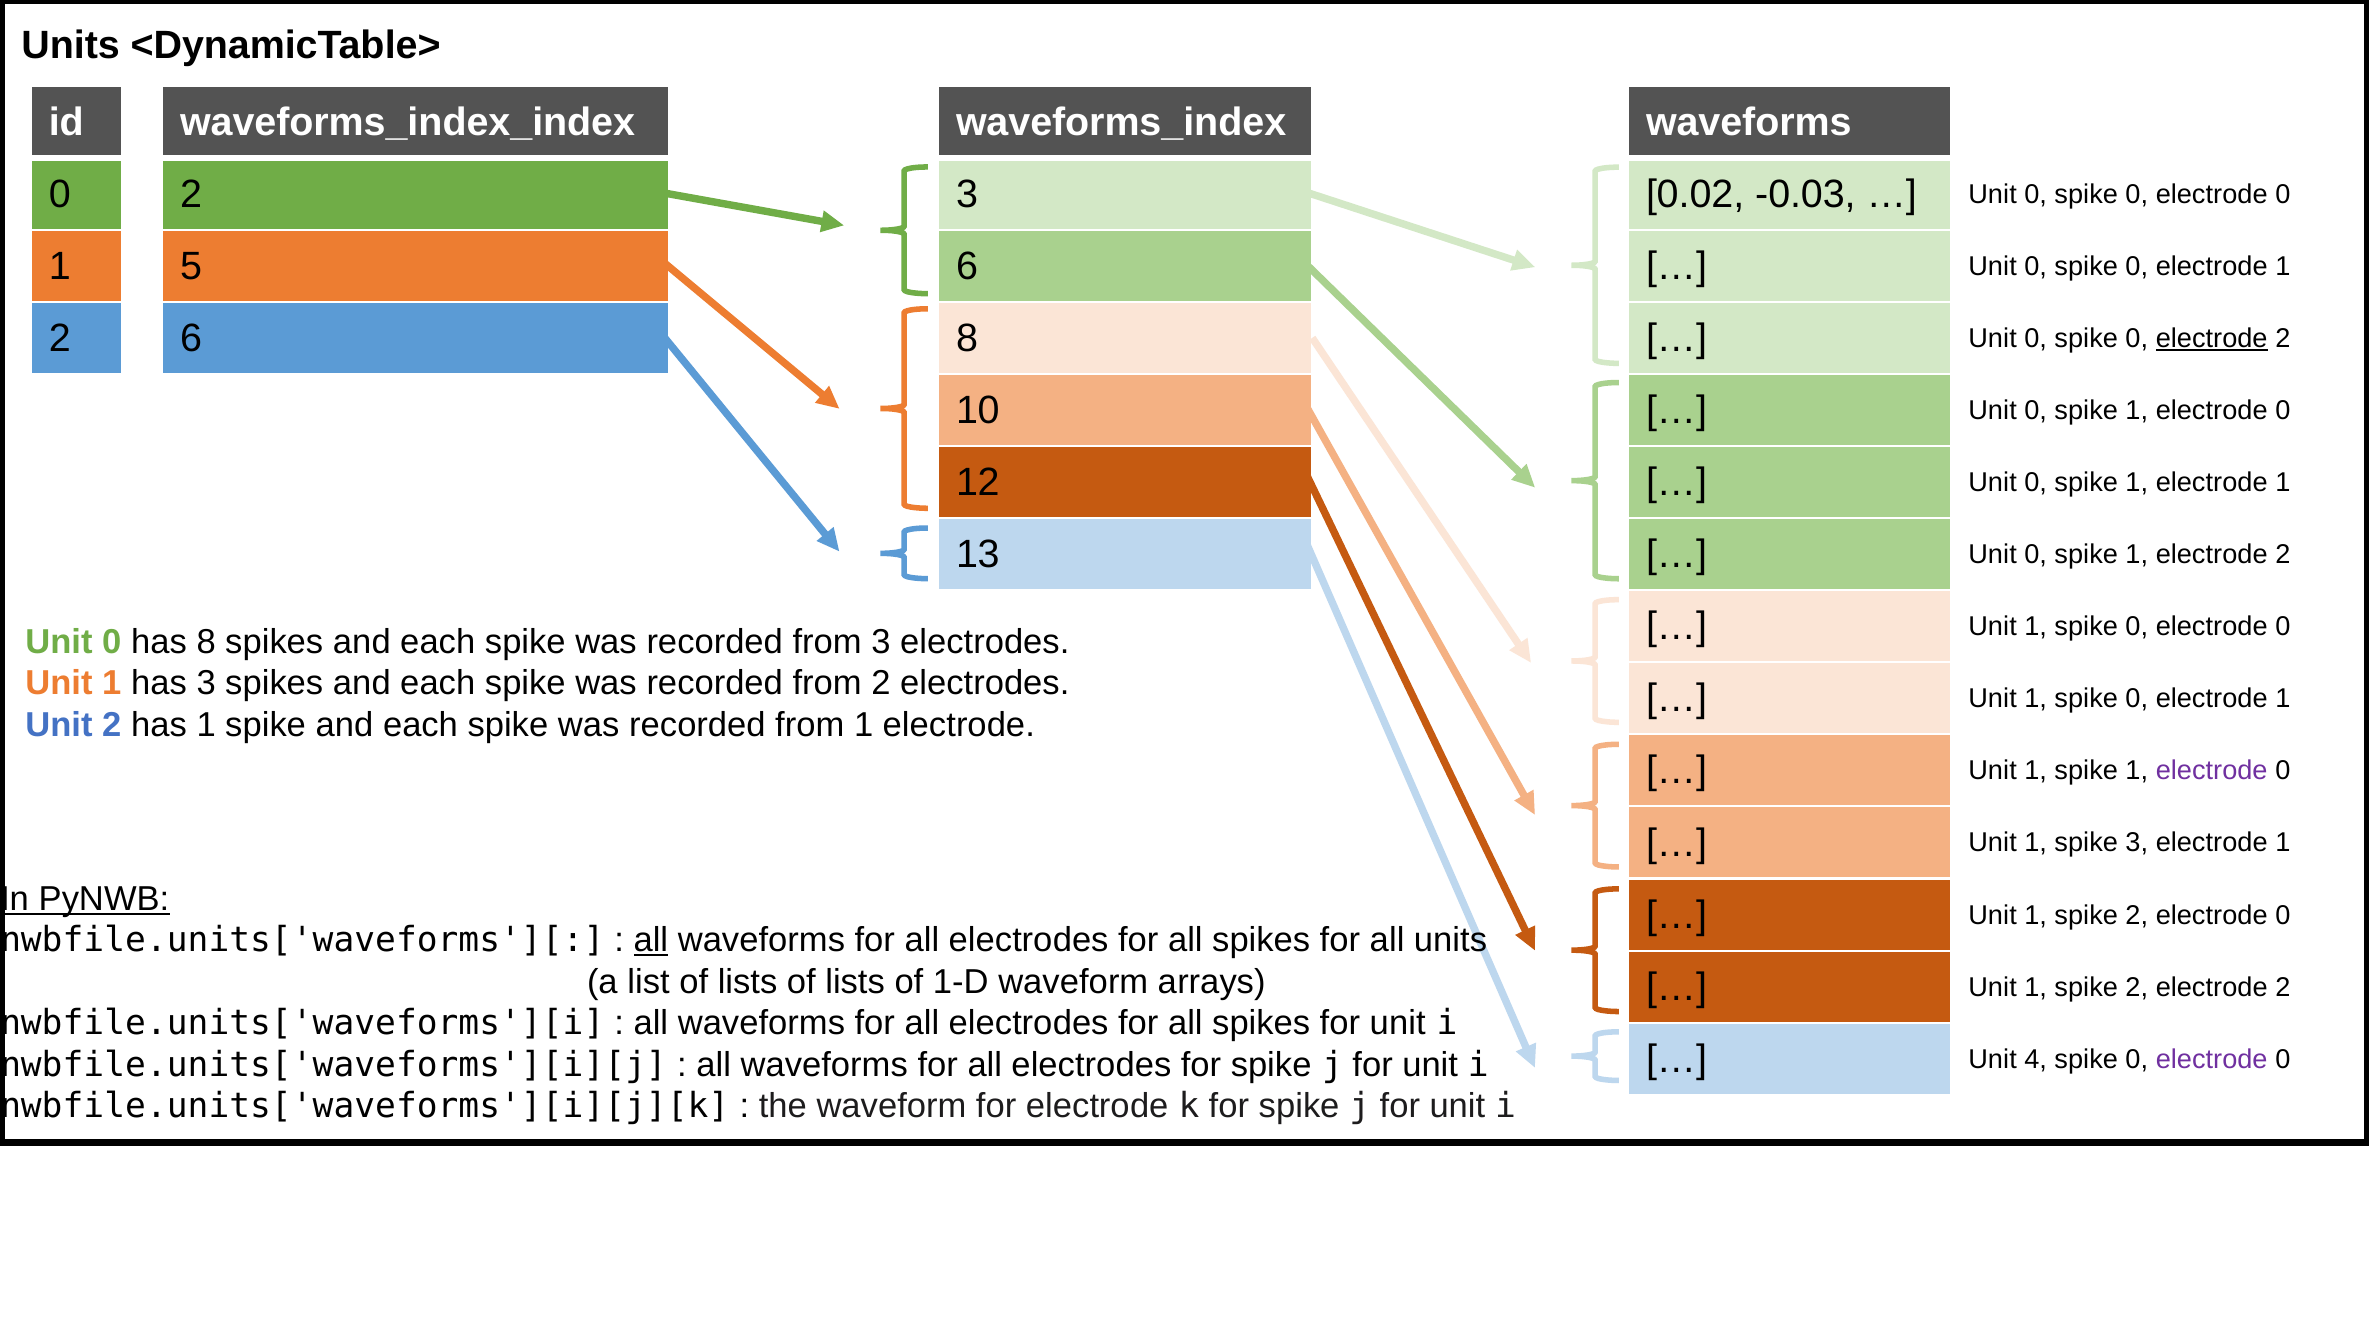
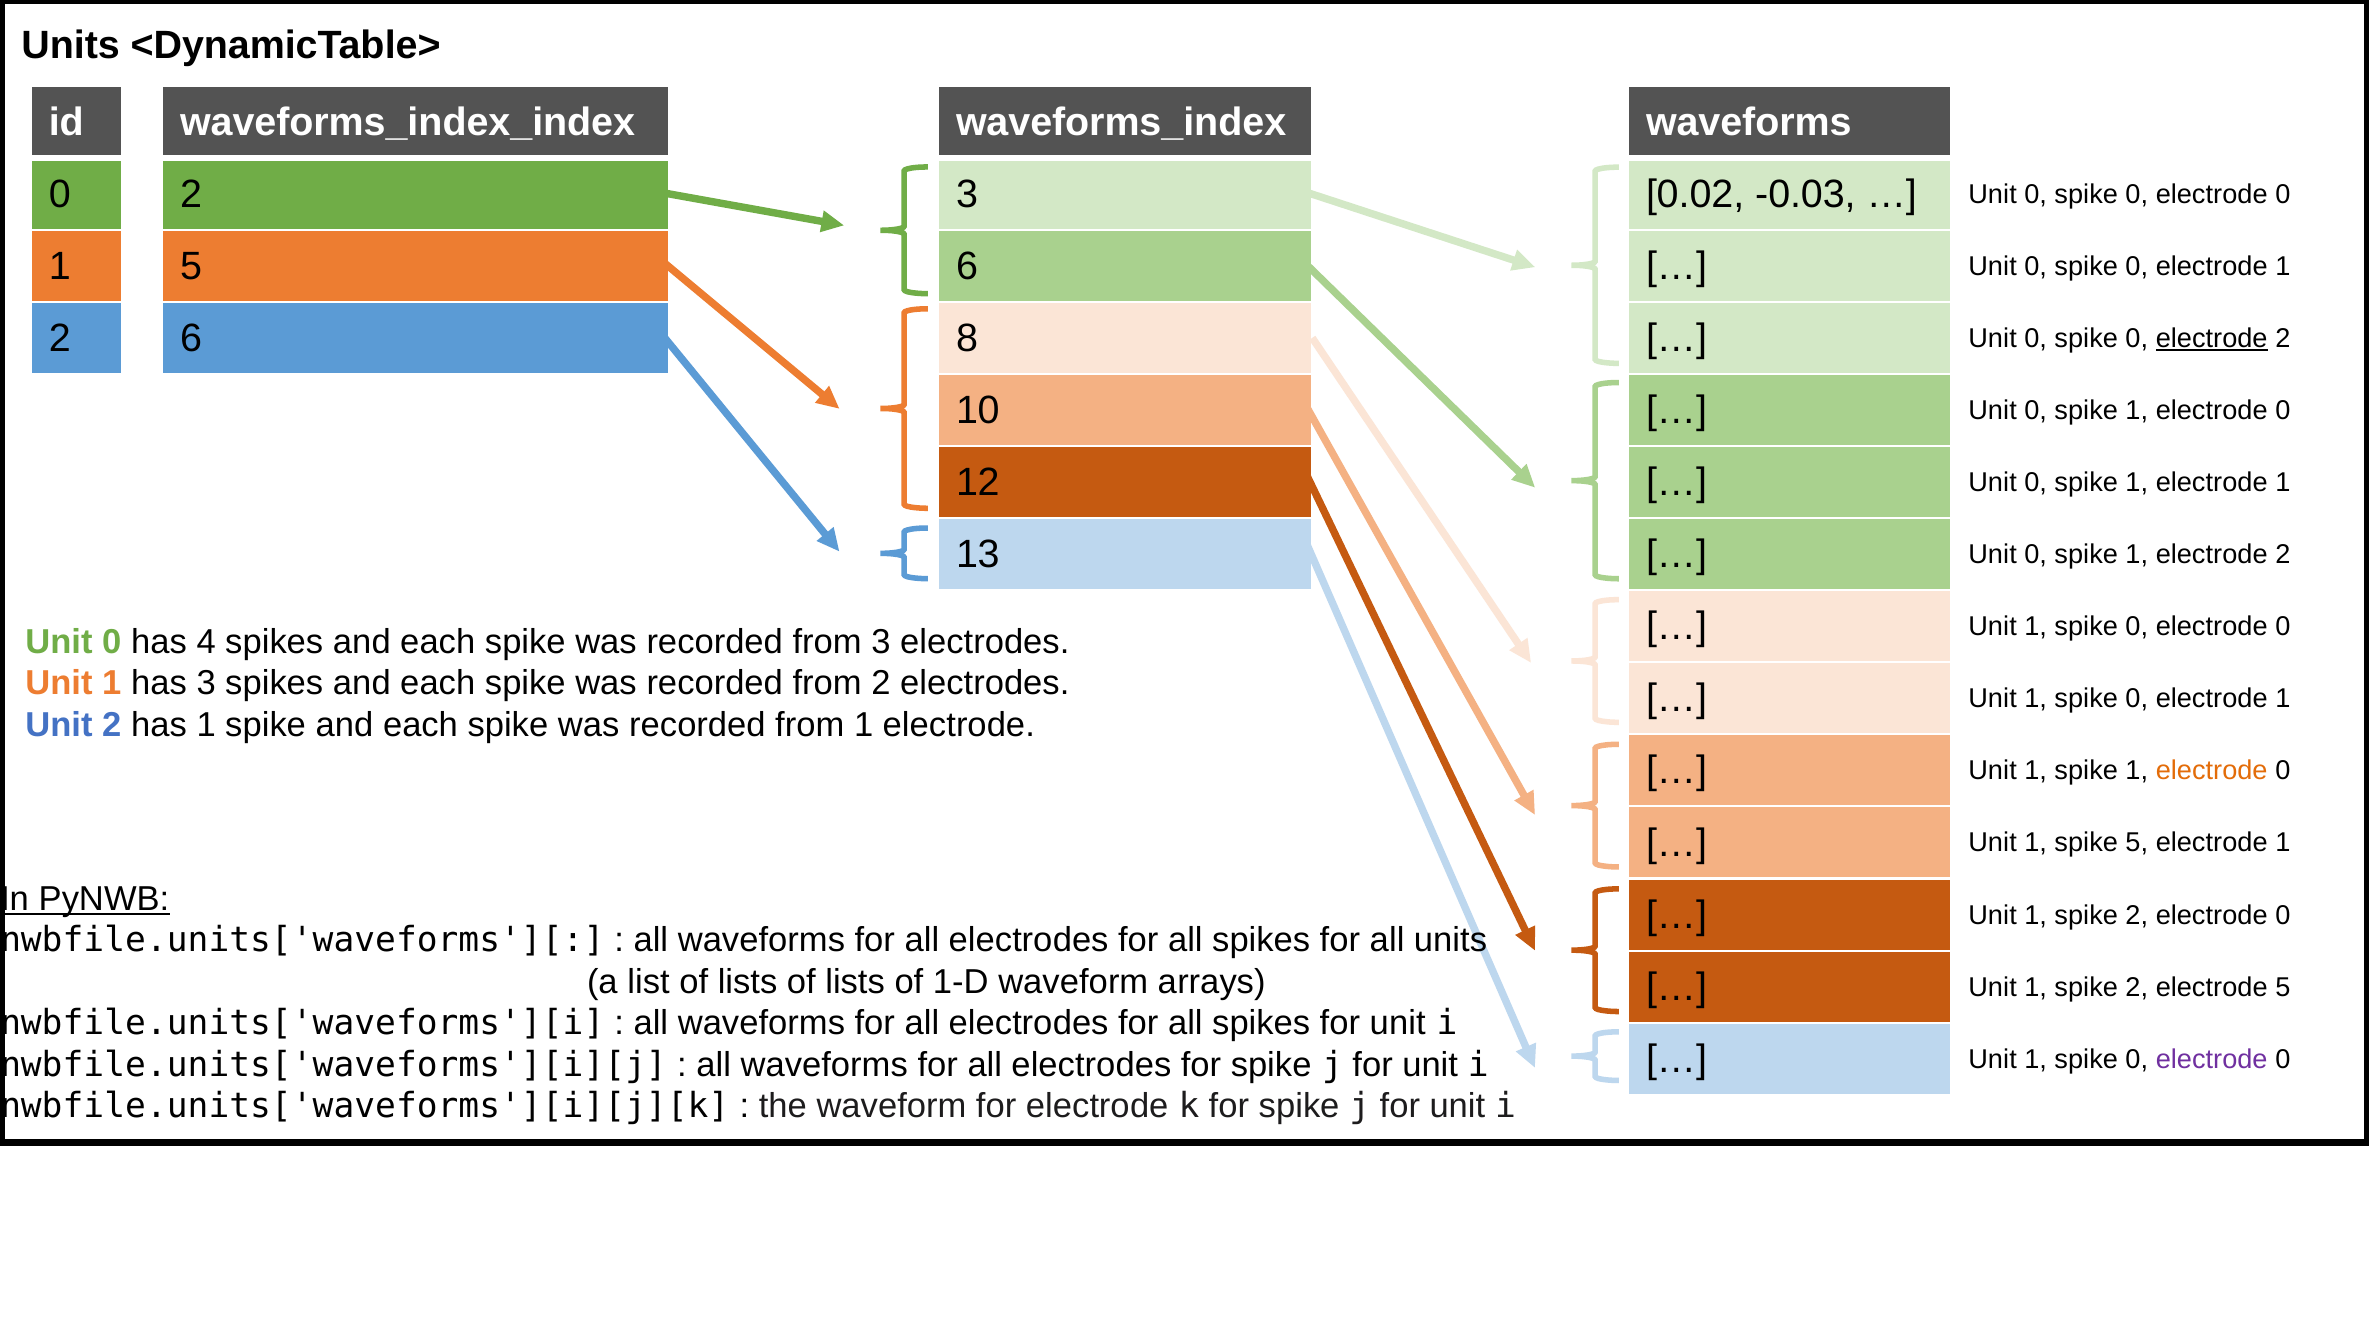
has 8: 8 -> 4 (206, 642)
electrode colour: purple -> orange (2212, 771)
spike 3: 3 -> 5 (2137, 843)
all underline: present -> none (651, 940)
2 electrode 2: 2 -> 5 (2283, 987)
4: 4 -> 1 (2036, 1059)
